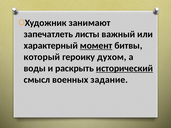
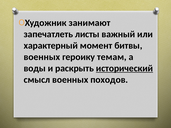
момент underline: present -> none (96, 46)
который: который -> военных (42, 57)
духом: духом -> темам (112, 57)
задание: задание -> походов (109, 80)
